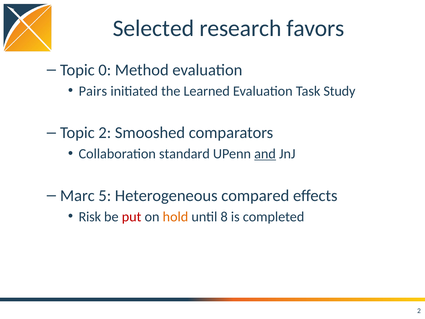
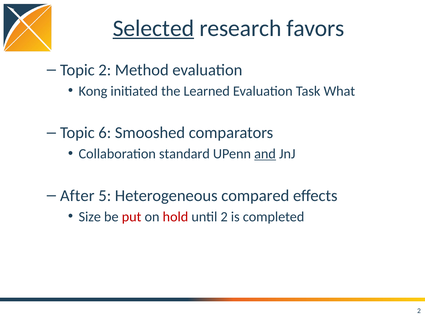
Selected underline: none -> present (153, 28)
Topic 0: 0 -> 2 (105, 70)
Pairs: Pairs -> Kong (93, 91)
Study: Study -> What (339, 91)
Topic 2: 2 -> 6 (105, 133)
Marc: Marc -> After (77, 195)
Risk: Risk -> Size (90, 217)
hold colour: orange -> red (175, 217)
until 8: 8 -> 2 (224, 217)
